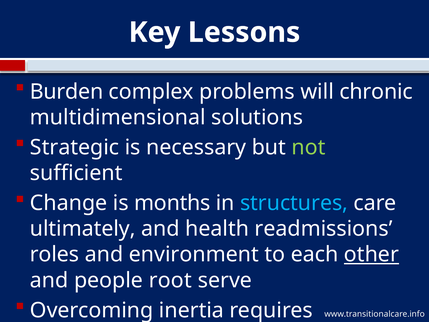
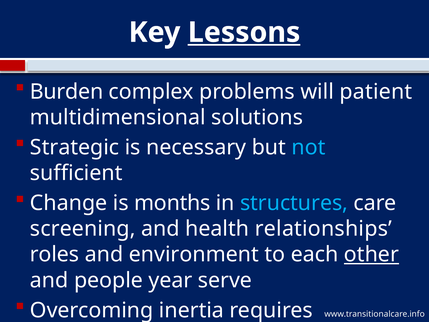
Lessons underline: none -> present (244, 32)
chronic: chronic -> patient (376, 92)
not colour: light green -> light blue (309, 147)
ultimately: ultimately -> screening (83, 229)
readmissions: readmissions -> relationships (323, 229)
root: root -> year (170, 280)
